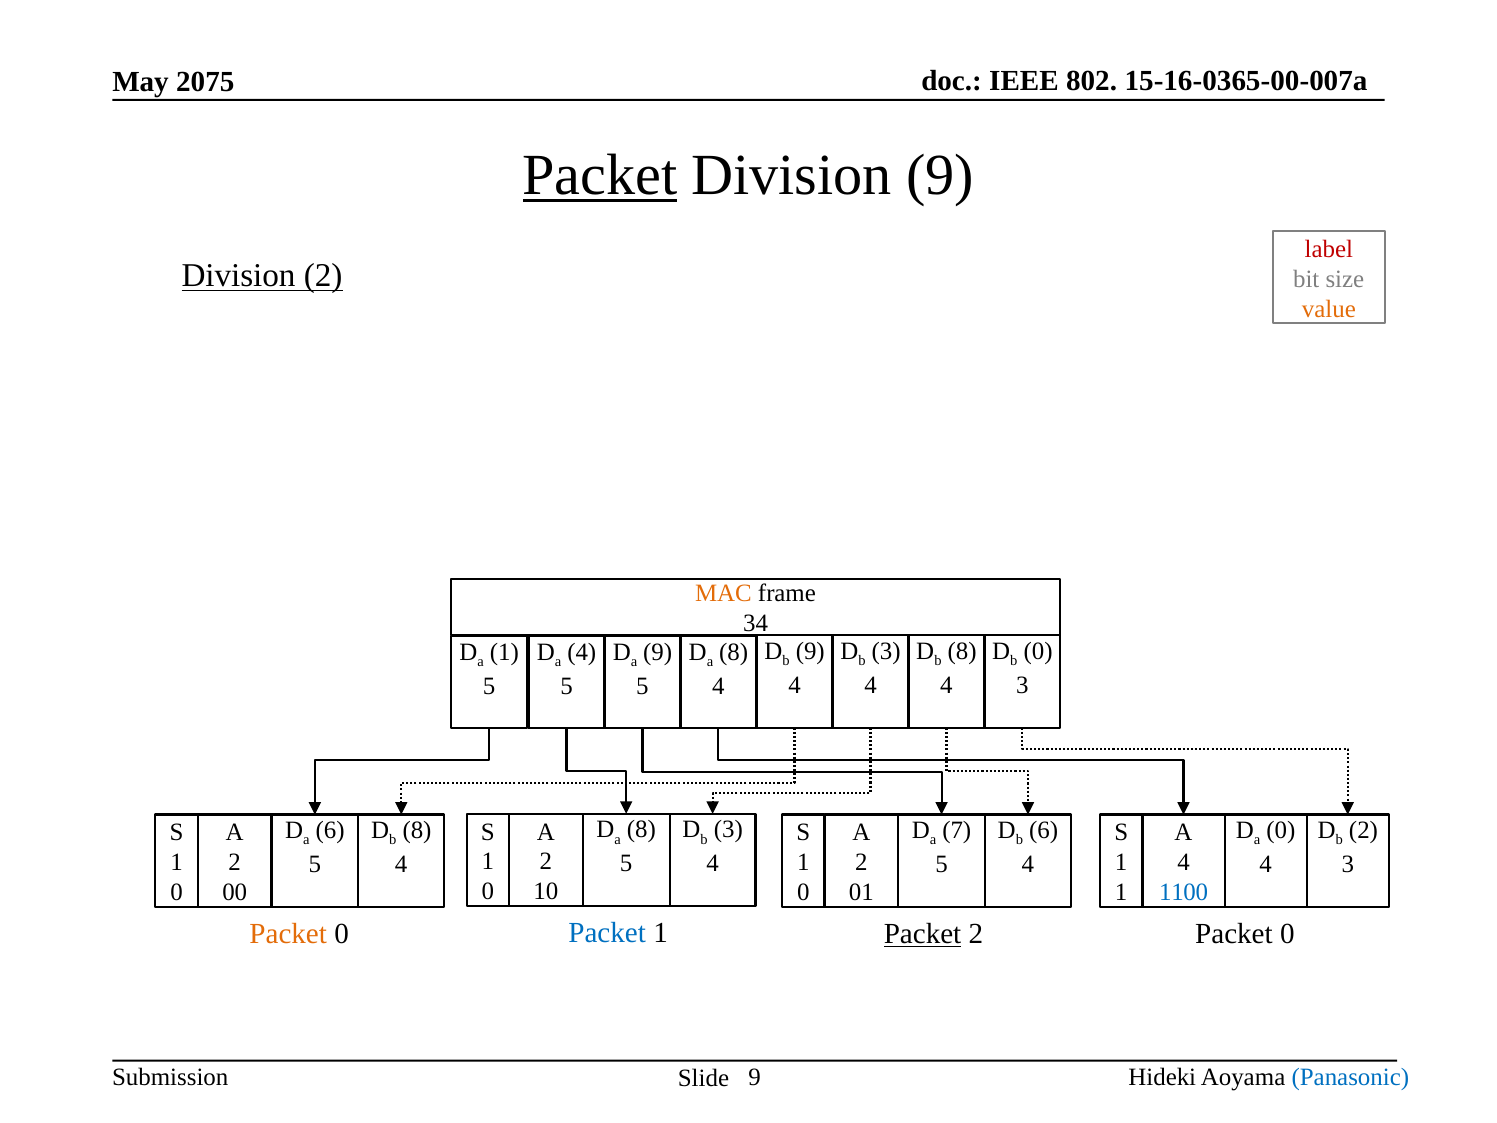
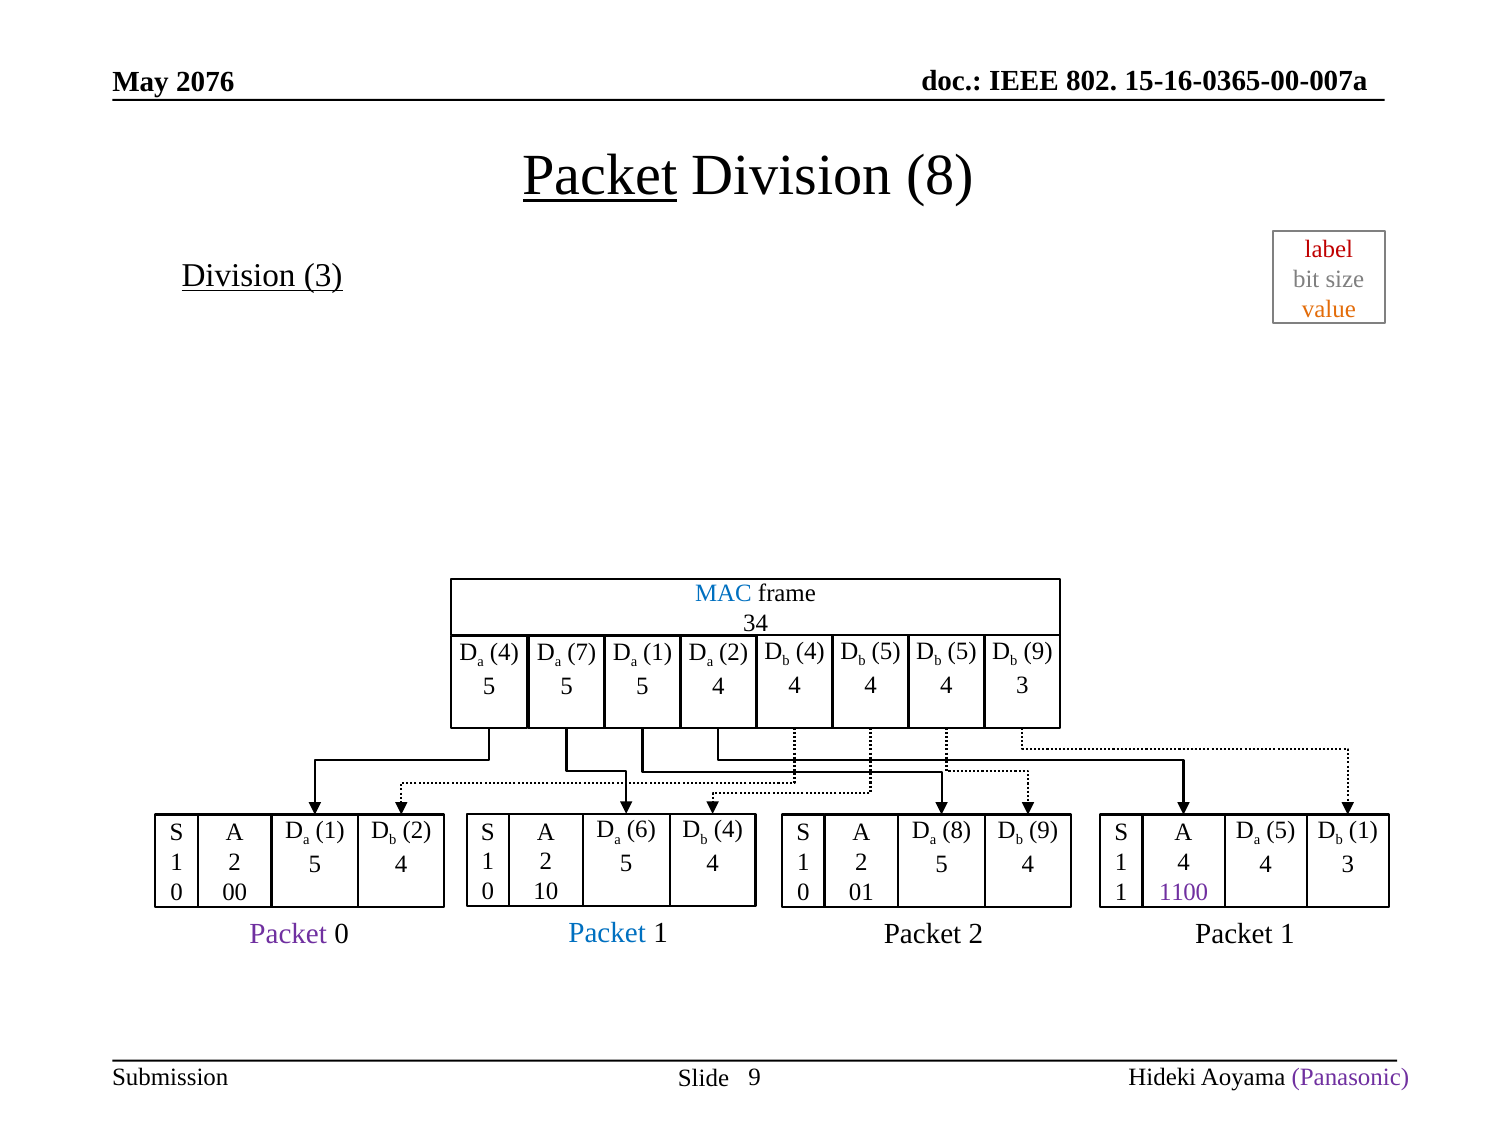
2075: 2075 -> 2076 (205, 82)
Division 9: 9 -> 8 (940, 176)
Division 2: 2 -> 3 (323, 276)
MAC colour: orange -> blue (723, 594)
9: 9 -> 4 (810, 651)
3: 3 -> 5 (886, 651)
8: 8 -> 5 (962, 651)
0: 0 -> 9 (1038, 651)
1: 1 -> 4 (504, 652)
4: 4 -> 7 (582, 652)
9: 9 -> 1 (658, 652)
8: 8 -> 2 (734, 652)
8: 8 -> 6 (641, 830)
3: 3 -> 4 (728, 830)
6: 6 -> 1 (330, 830)
8: 8 -> 2 (417, 830)
a 7: 7 -> 8 (957, 830)
6: 6 -> 9 (1044, 830)
a 0: 0 -> 5 (1281, 830)
2: 2 -> 1 (1363, 830)
1100 colour: blue -> purple (1184, 892)
Packet colour: orange -> purple (288, 934)
Packet underline: present -> none (923, 934)
2 Packet 0: 0 -> 1 (1287, 934)
Panasonic colour: blue -> purple (1350, 1077)
